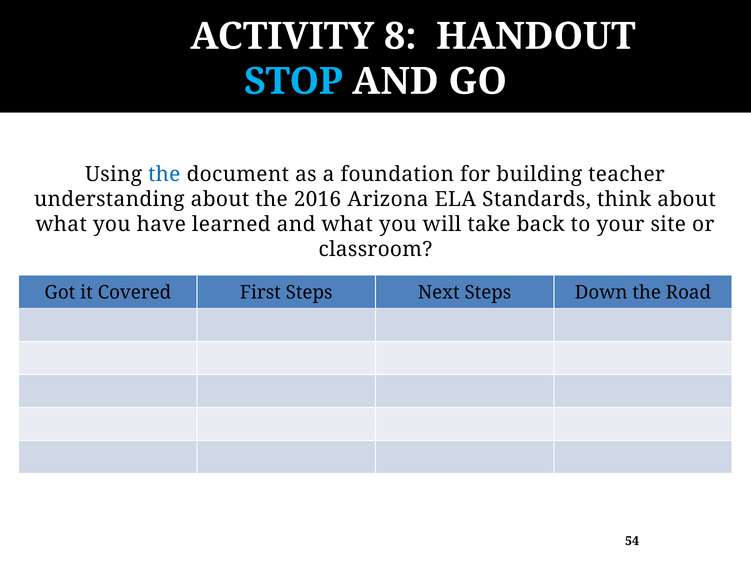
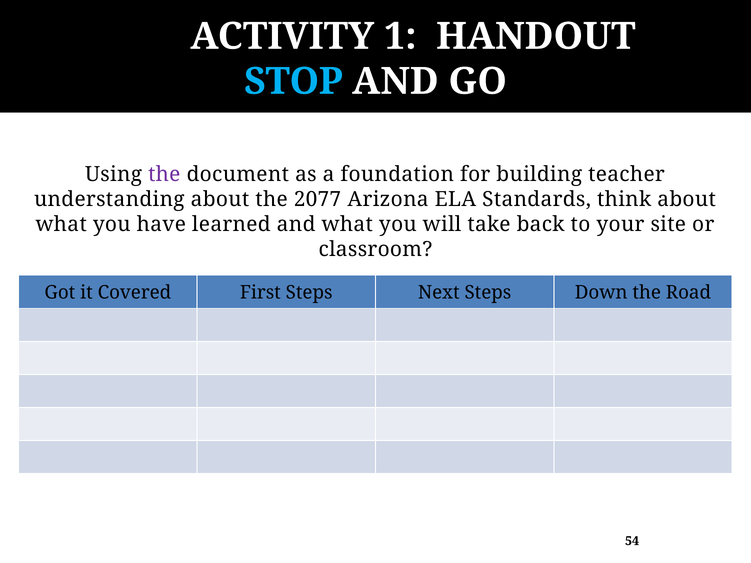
8: 8 -> 1 (400, 36)
the colour: blue -> purple (164, 174)
2016: 2016 -> 2077 (317, 199)
